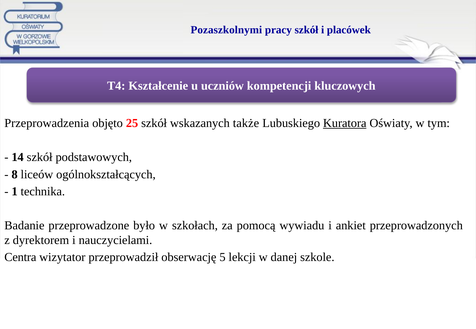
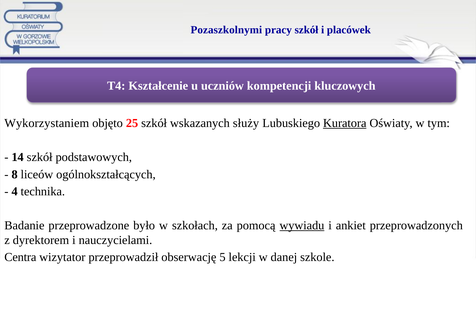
Przeprowadzenia: Przeprowadzenia -> Wykorzystaniem (47, 123)
także: także -> służy (246, 123)
1: 1 -> 4 (15, 192)
wywiadu underline: none -> present (302, 226)
